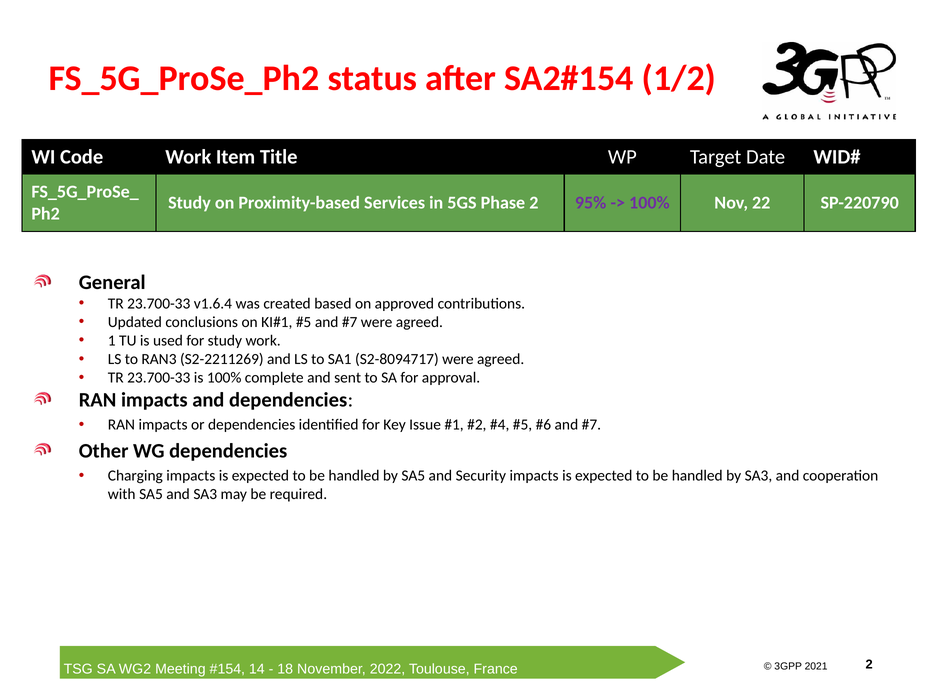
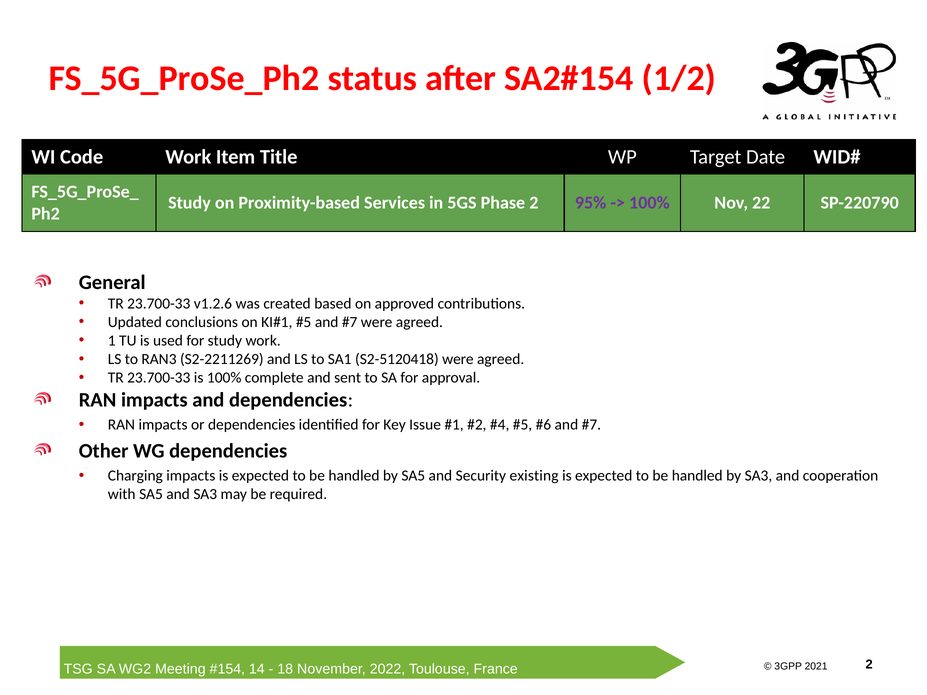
v1.6.4: v1.6.4 -> v1.2.6 (213, 304)
S2-8094717: S2-8094717 -> S2-5120418 (397, 359)
Security impacts: impacts -> existing (534, 476)
